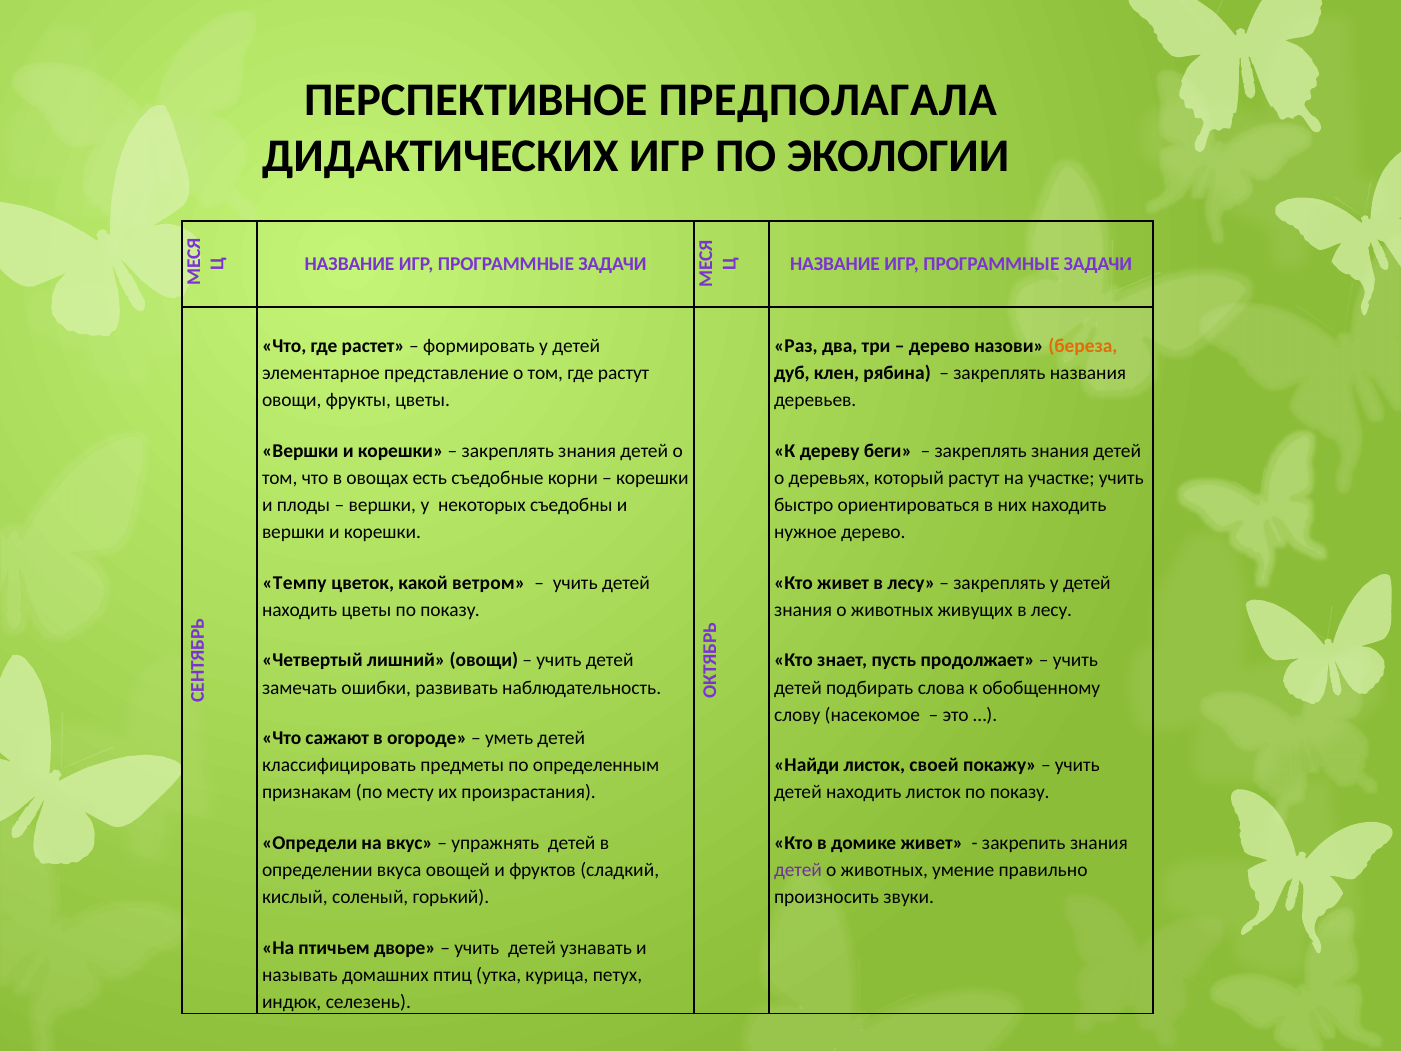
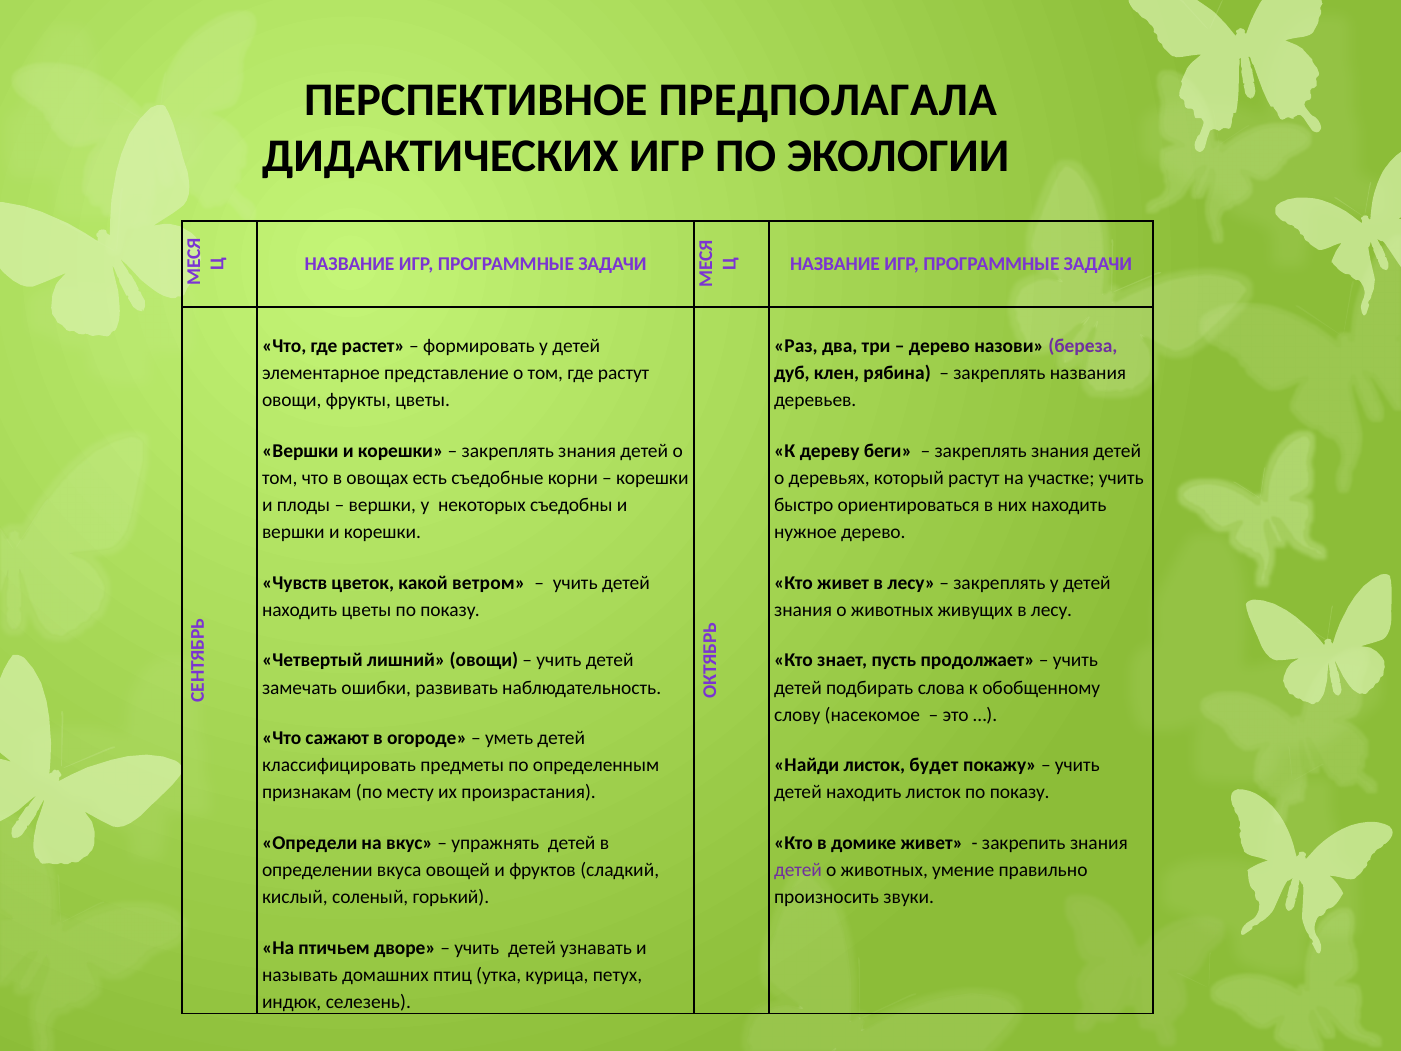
береза colour: orange -> purple (1083, 346)
Темпу: Темпу -> Чувств (295, 583)
своей: своей -> будет (934, 765)
